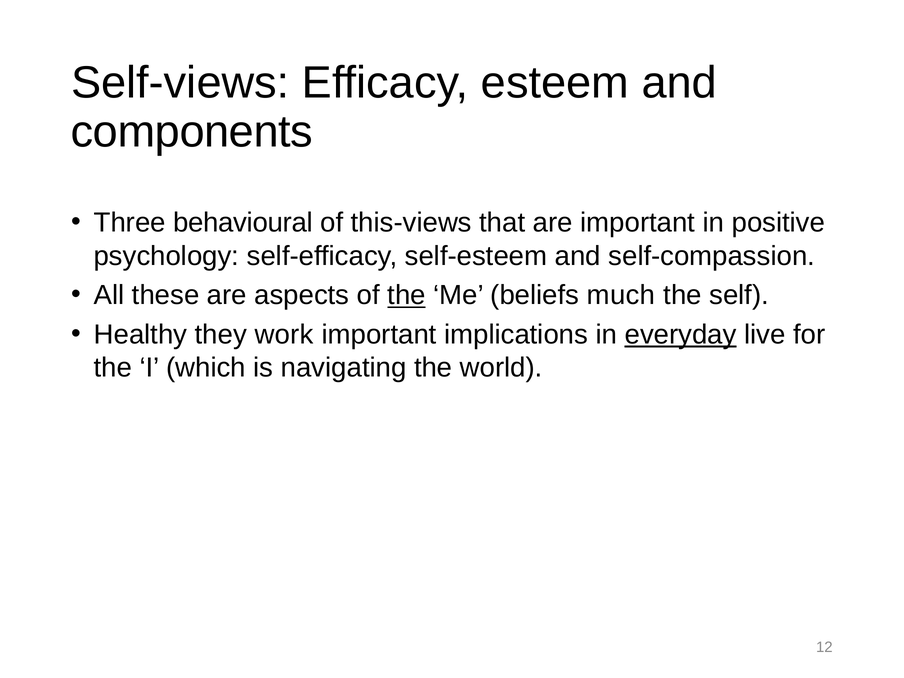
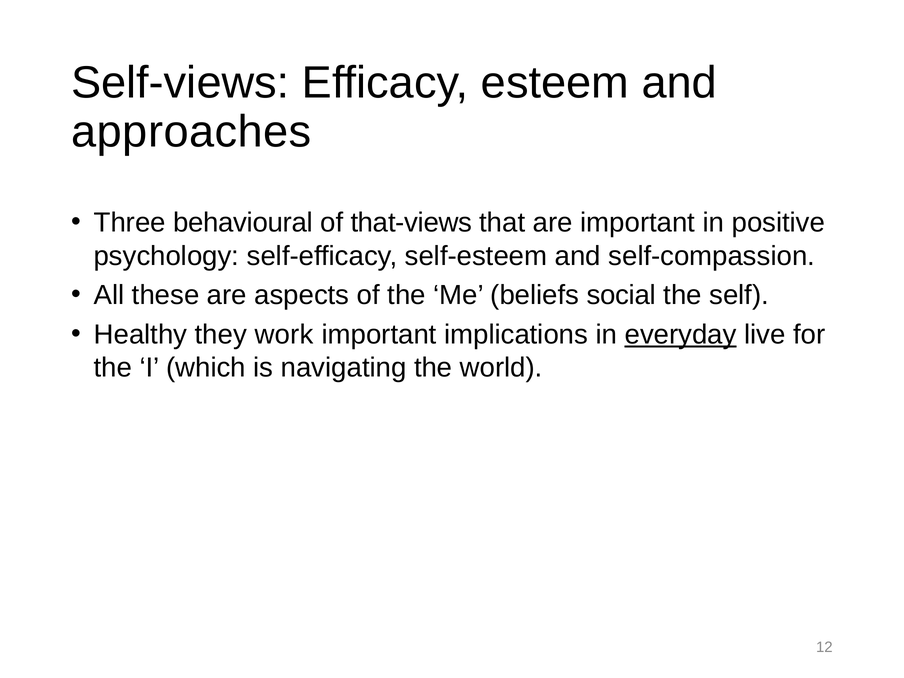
components: components -> approaches (191, 132)
this-views: this-views -> that-views (411, 223)
the underline: present -> none (407, 295)
much: much -> social (621, 295)
